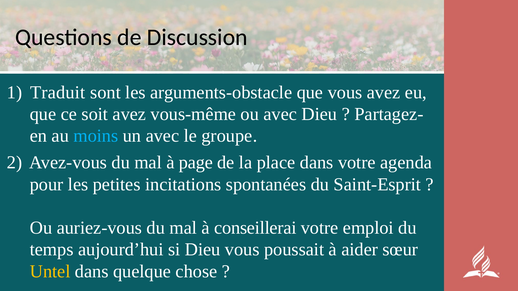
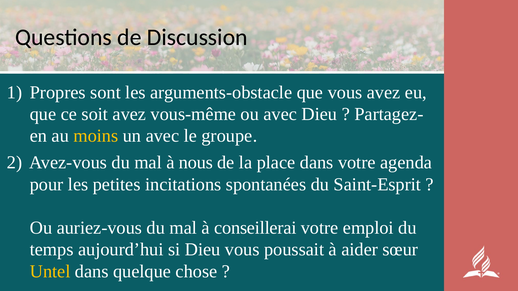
Traduit: Traduit -> Propres (58, 93)
moins colour: light blue -> yellow (96, 136)
page: page -> nous (196, 163)
